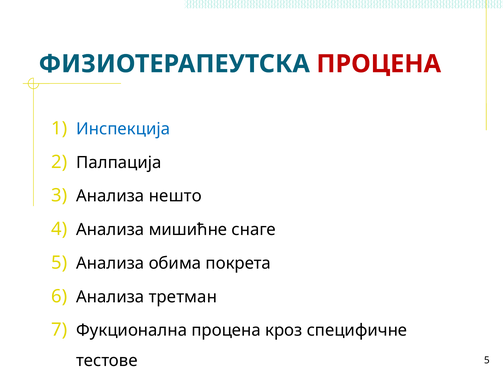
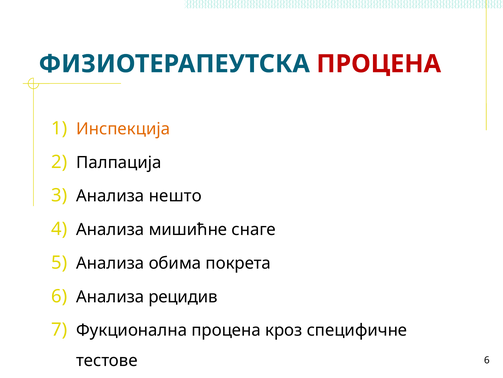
Инспекција colour: blue -> orange (123, 129)
третман: третман -> рецидив (183, 296)
тестове 5: 5 -> 6 (487, 360)
